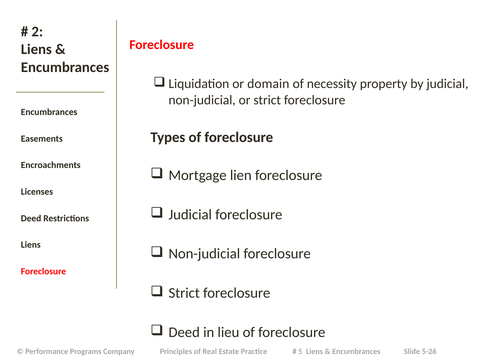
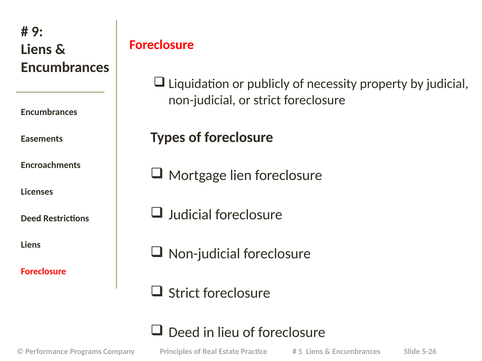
2: 2 -> 9 (37, 32)
domain: domain -> publicly (268, 84)
